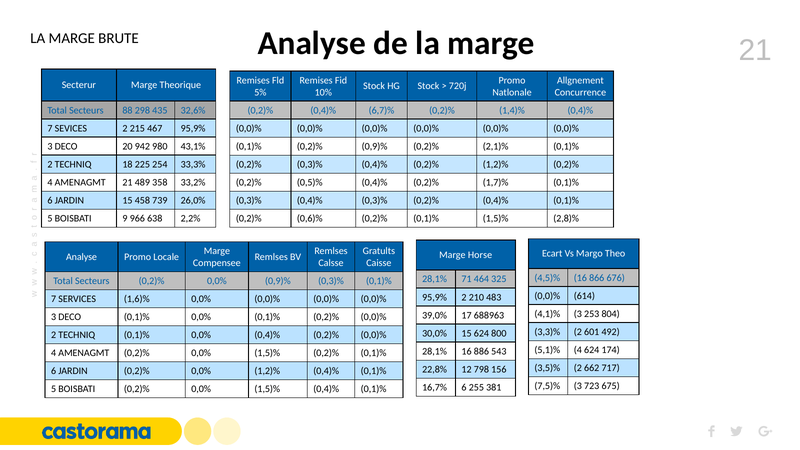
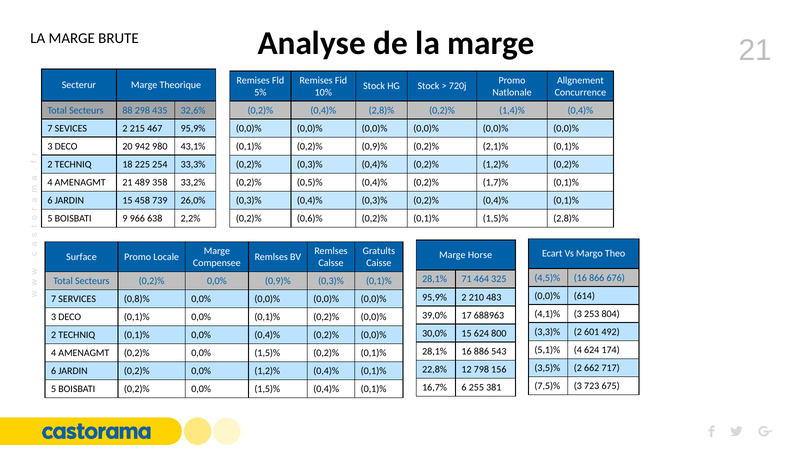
0,4)% 6,7)%: 6,7)% -> 2,8)% (381, 110)
Analyse: Analyse -> Surface (81, 257)
1,6)%: 1,6)% -> 0,8)% (137, 299)
